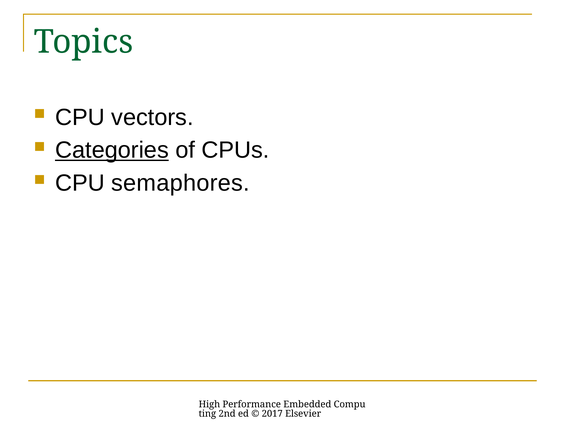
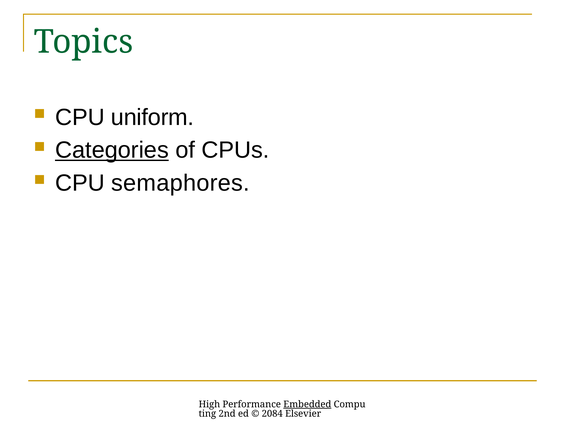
vectors: vectors -> uniform (153, 117)
Embedded underline: none -> present (307, 405)
2017: 2017 -> 2084 (272, 414)
